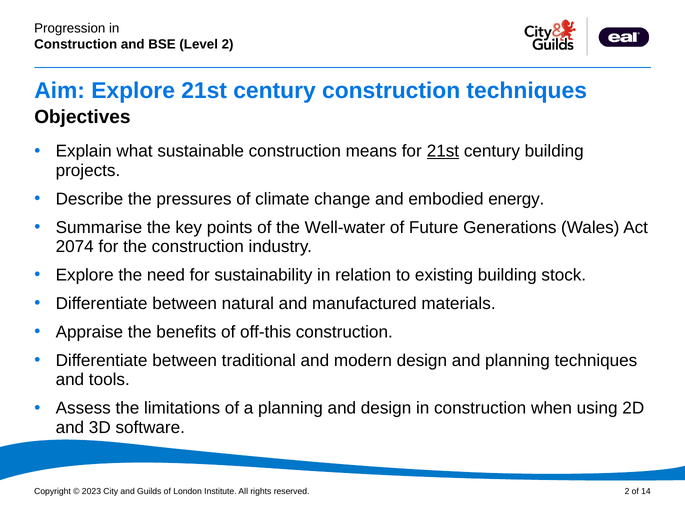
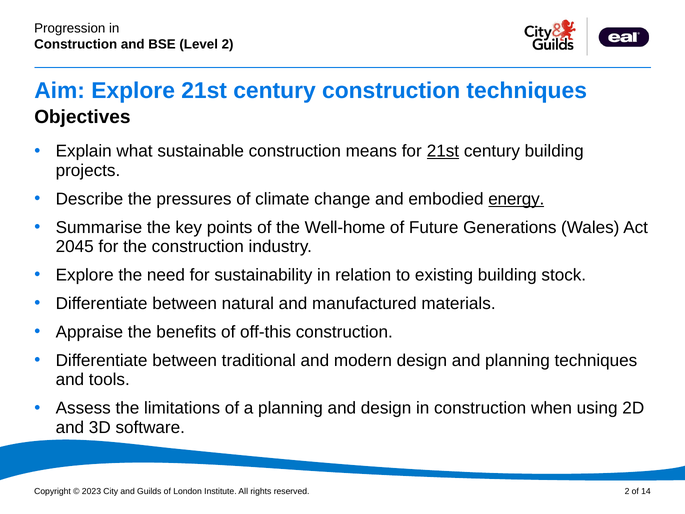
energy underline: none -> present (516, 199)
Well-water: Well-water -> Well-home (345, 227)
2074: 2074 -> 2045 (75, 246)
